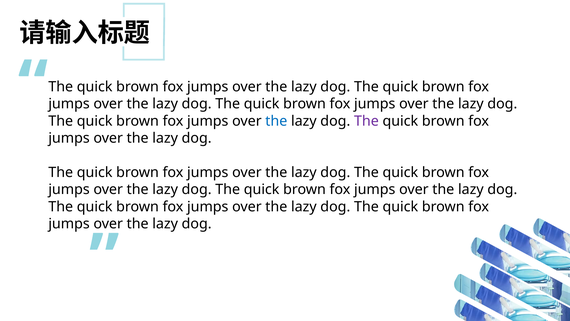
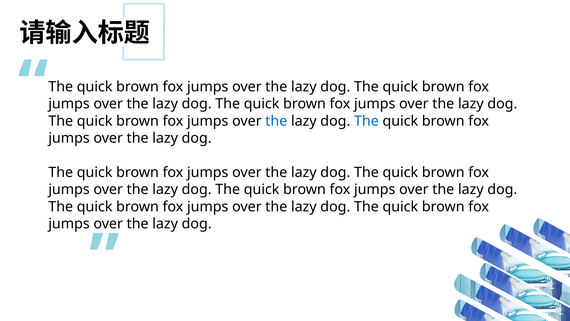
The colour: purple -> blue (366, 121)
